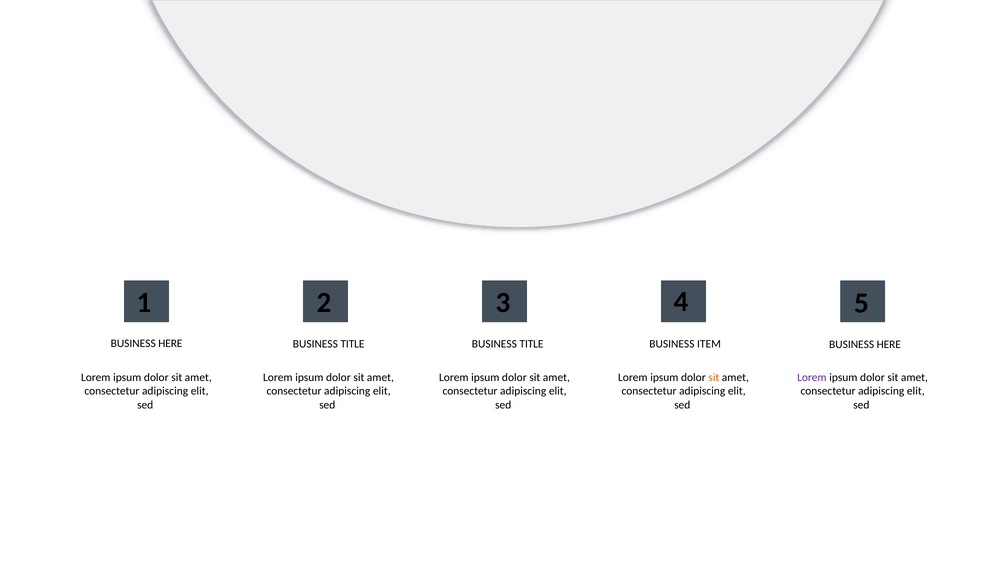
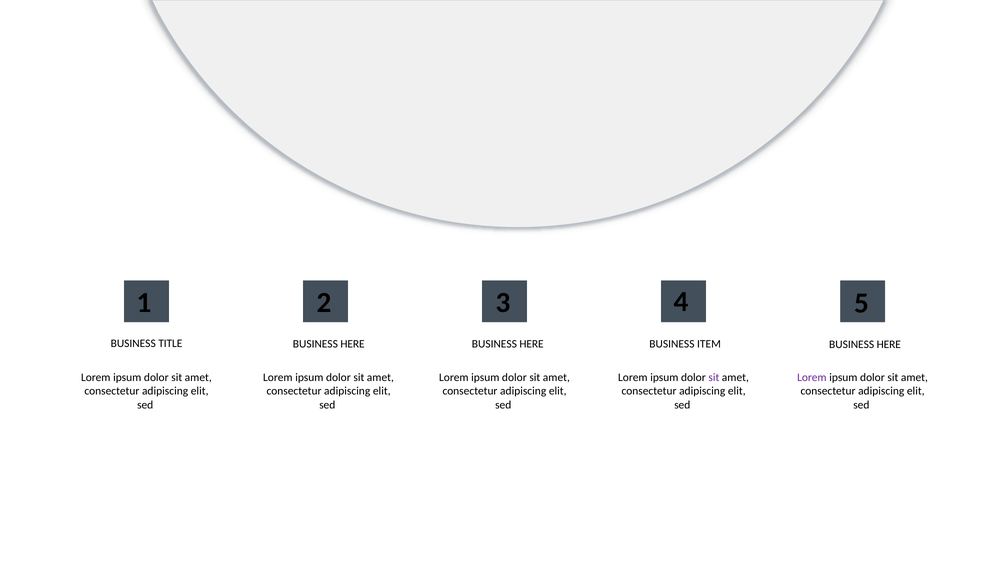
HERE: HERE -> TITLE (170, 344)
TITLE: TITLE -> HERE (353, 344)
TITLE: TITLE -> HERE (532, 344)
sit colour: orange -> purple (714, 378)
